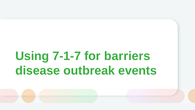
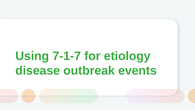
barriers: barriers -> etiology (127, 56)
